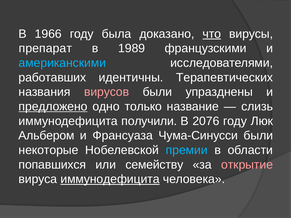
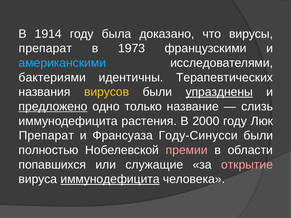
1966: 1966 -> 1914 (48, 34)
что underline: present -> none (212, 34)
1989: 1989 -> 1973 (132, 48)
работавших: работавших -> бактериями (52, 78)
вирусов colour: pink -> yellow (107, 92)
упразднены underline: none -> present (219, 92)
получили: получили -> растения (149, 121)
2076: 2076 -> 2000 (206, 121)
Альбером: Альбером -> Препарат (46, 136)
Чума-Синусси: Чума-Синусси -> Году-Синусси (198, 136)
некоторые: некоторые -> полностью (49, 150)
премии colour: light blue -> pink (187, 150)
семейству: семейству -> служащие (154, 165)
